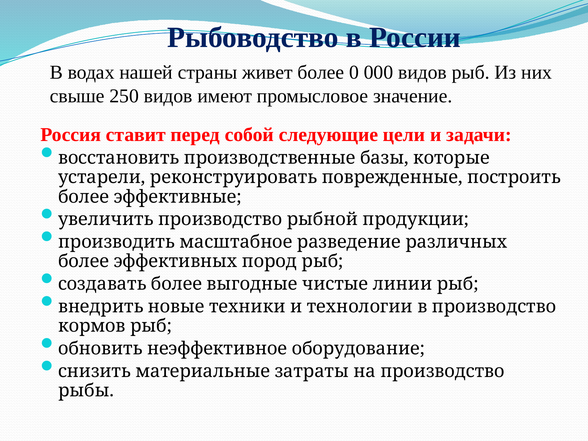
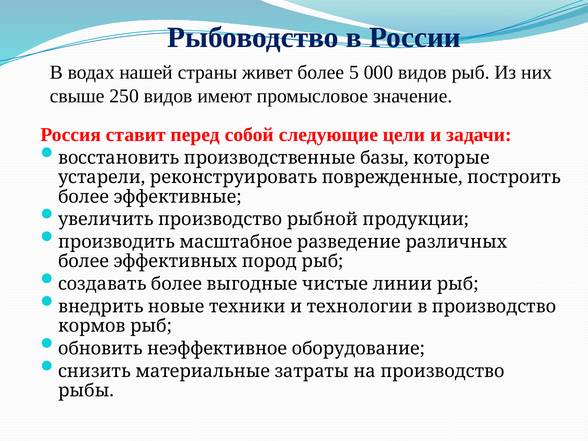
0: 0 -> 5 (354, 72)
